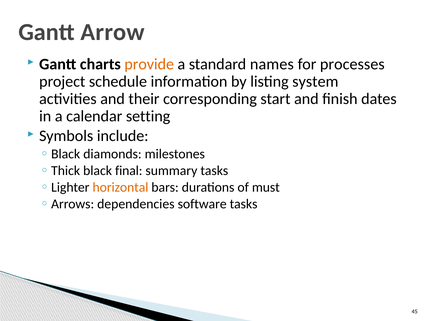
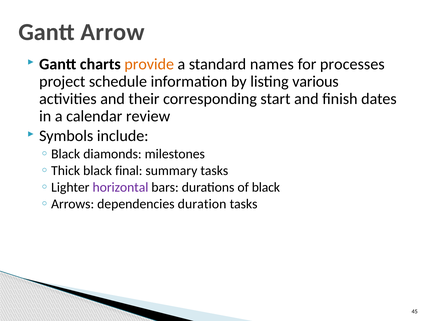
system: system -> various (315, 82)
setting: setting -> review (148, 116)
horizontal colour: orange -> purple (120, 187)
of must: must -> black (266, 187)
software: software -> duration (202, 204)
